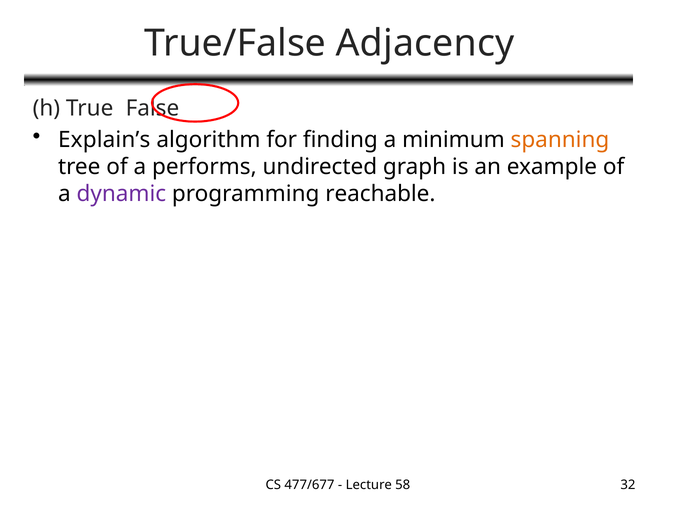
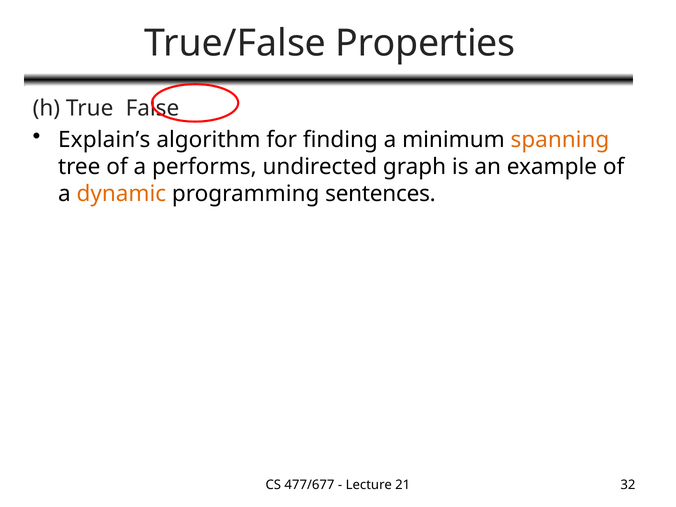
Adjacency: Adjacency -> Properties (425, 44)
dynamic colour: purple -> orange (121, 194)
reachable: reachable -> sentences (380, 194)
58: 58 -> 21 (403, 485)
